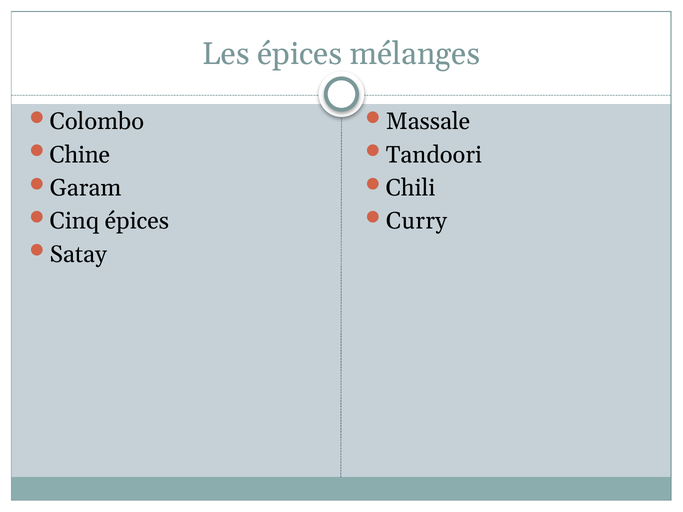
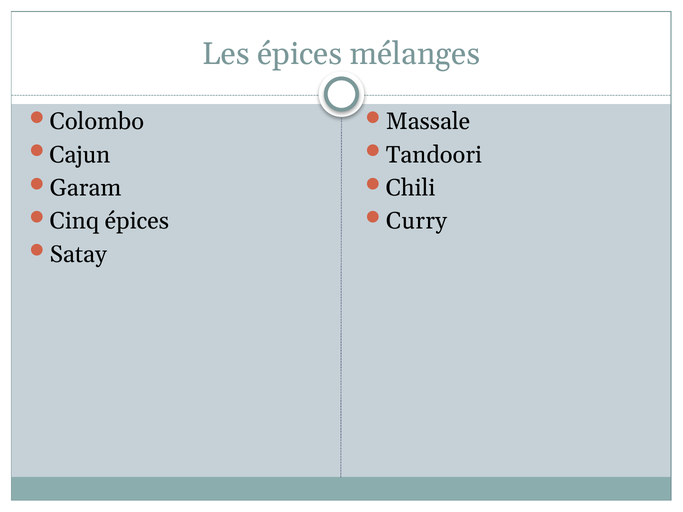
Chine: Chine -> Cajun (80, 155)
